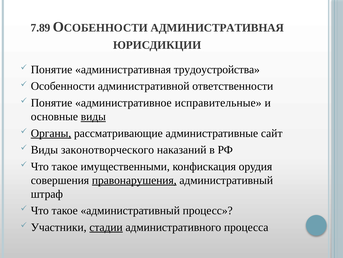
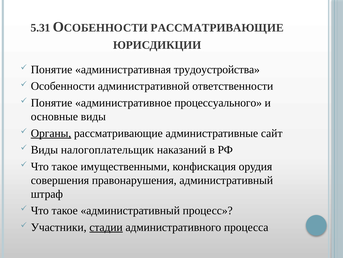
7.89: 7.89 -> 5.31 (41, 28)
АДМИНИСТРАТИВНАЯ: АДМИНИСТРАТИВНАЯ -> РАССМАТРИВАЮЩИЕ (217, 28)
исправительные: исправительные -> процессуального (218, 103)
виды underline: present -> none (93, 116)
законотворческого: законотворческого -> налогоплательщик (107, 149)
правонарушения underline: present -> none (134, 180)
